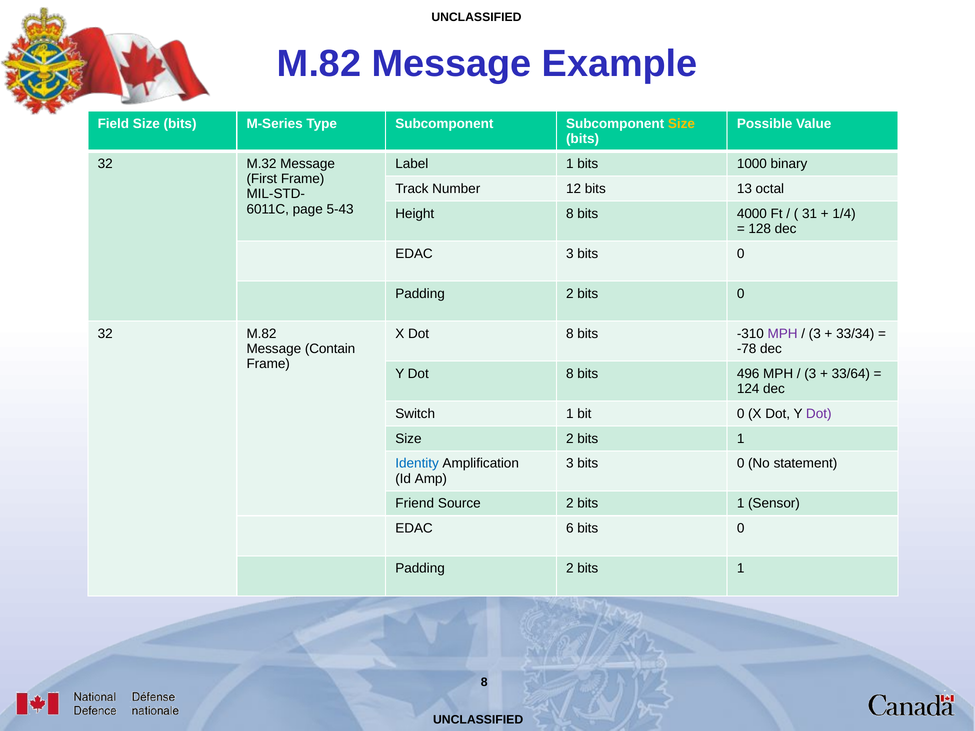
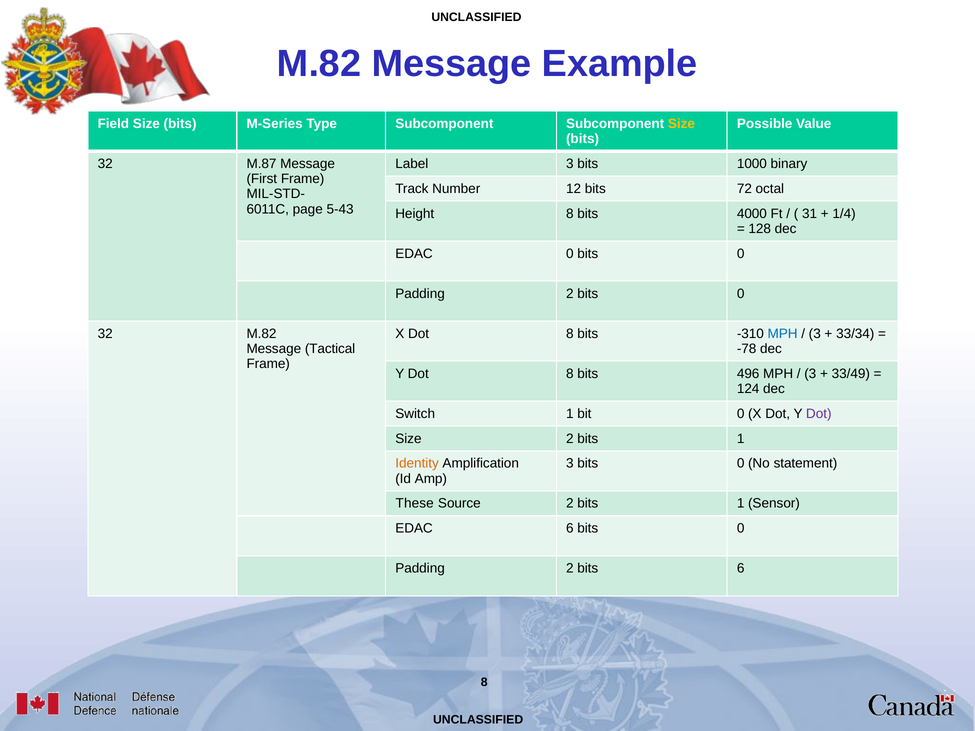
M.32: M.32 -> M.87 (262, 164)
1: 1 -> 3 (570, 164)
13: 13 -> 72 (744, 189)
3: 3 -> 0 (570, 254)
MPH colour: purple -> blue (783, 334)
Contain: Contain -> Tactical (330, 349)
33/64: 33/64 -> 33/49 (851, 374)
Identity colour: blue -> orange (417, 464)
Friend: Friend -> These (415, 504)
1: 1 -> 6 (741, 569)
